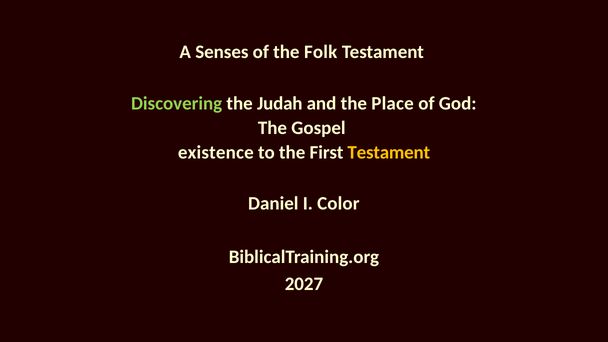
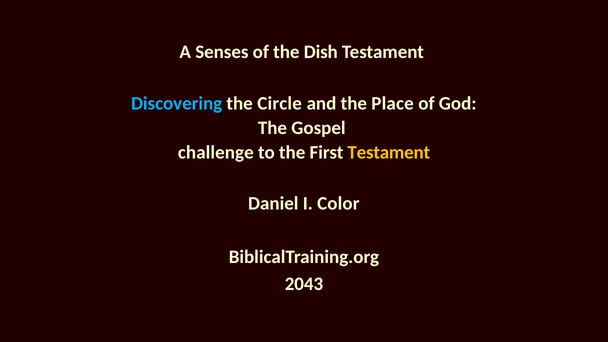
Folk: Folk -> Dish (321, 52)
Discovering colour: light green -> light blue (177, 104)
Judah: Judah -> Circle (280, 104)
existence: existence -> challenge (216, 152)
2027: 2027 -> 2043 (304, 284)
